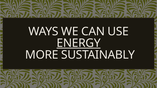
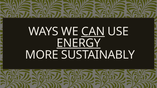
CAN underline: none -> present (93, 32)
